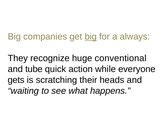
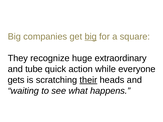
always: always -> square (135, 37)
conventional: conventional -> extraordinary (121, 58)
their underline: none -> present (88, 80)
